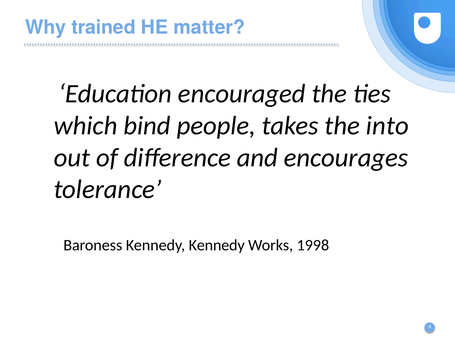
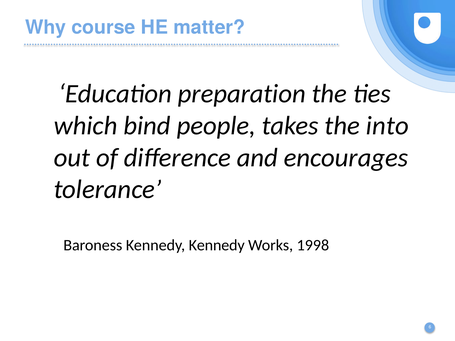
trained: trained -> course (103, 27)
encouraged: encouraged -> preparation (242, 94)
